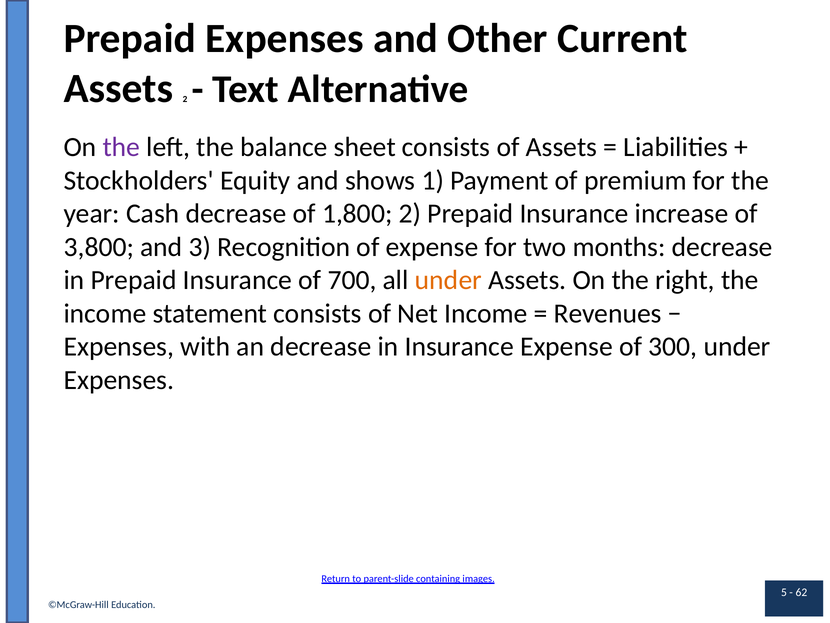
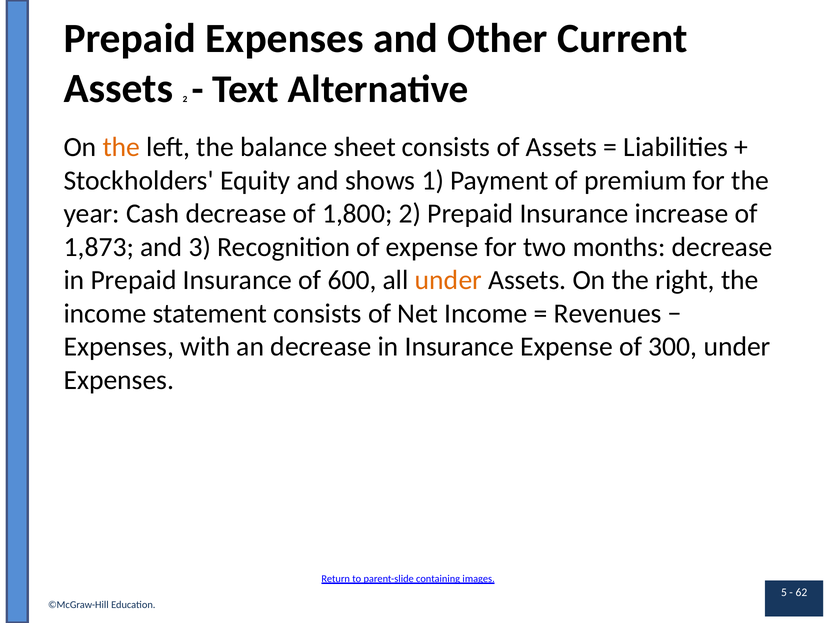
the colour: purple -> orange (121, 147)
3,800: 3,800 -> 1,873 (99, 247)
700: 700 -> 600 (352, 280)
